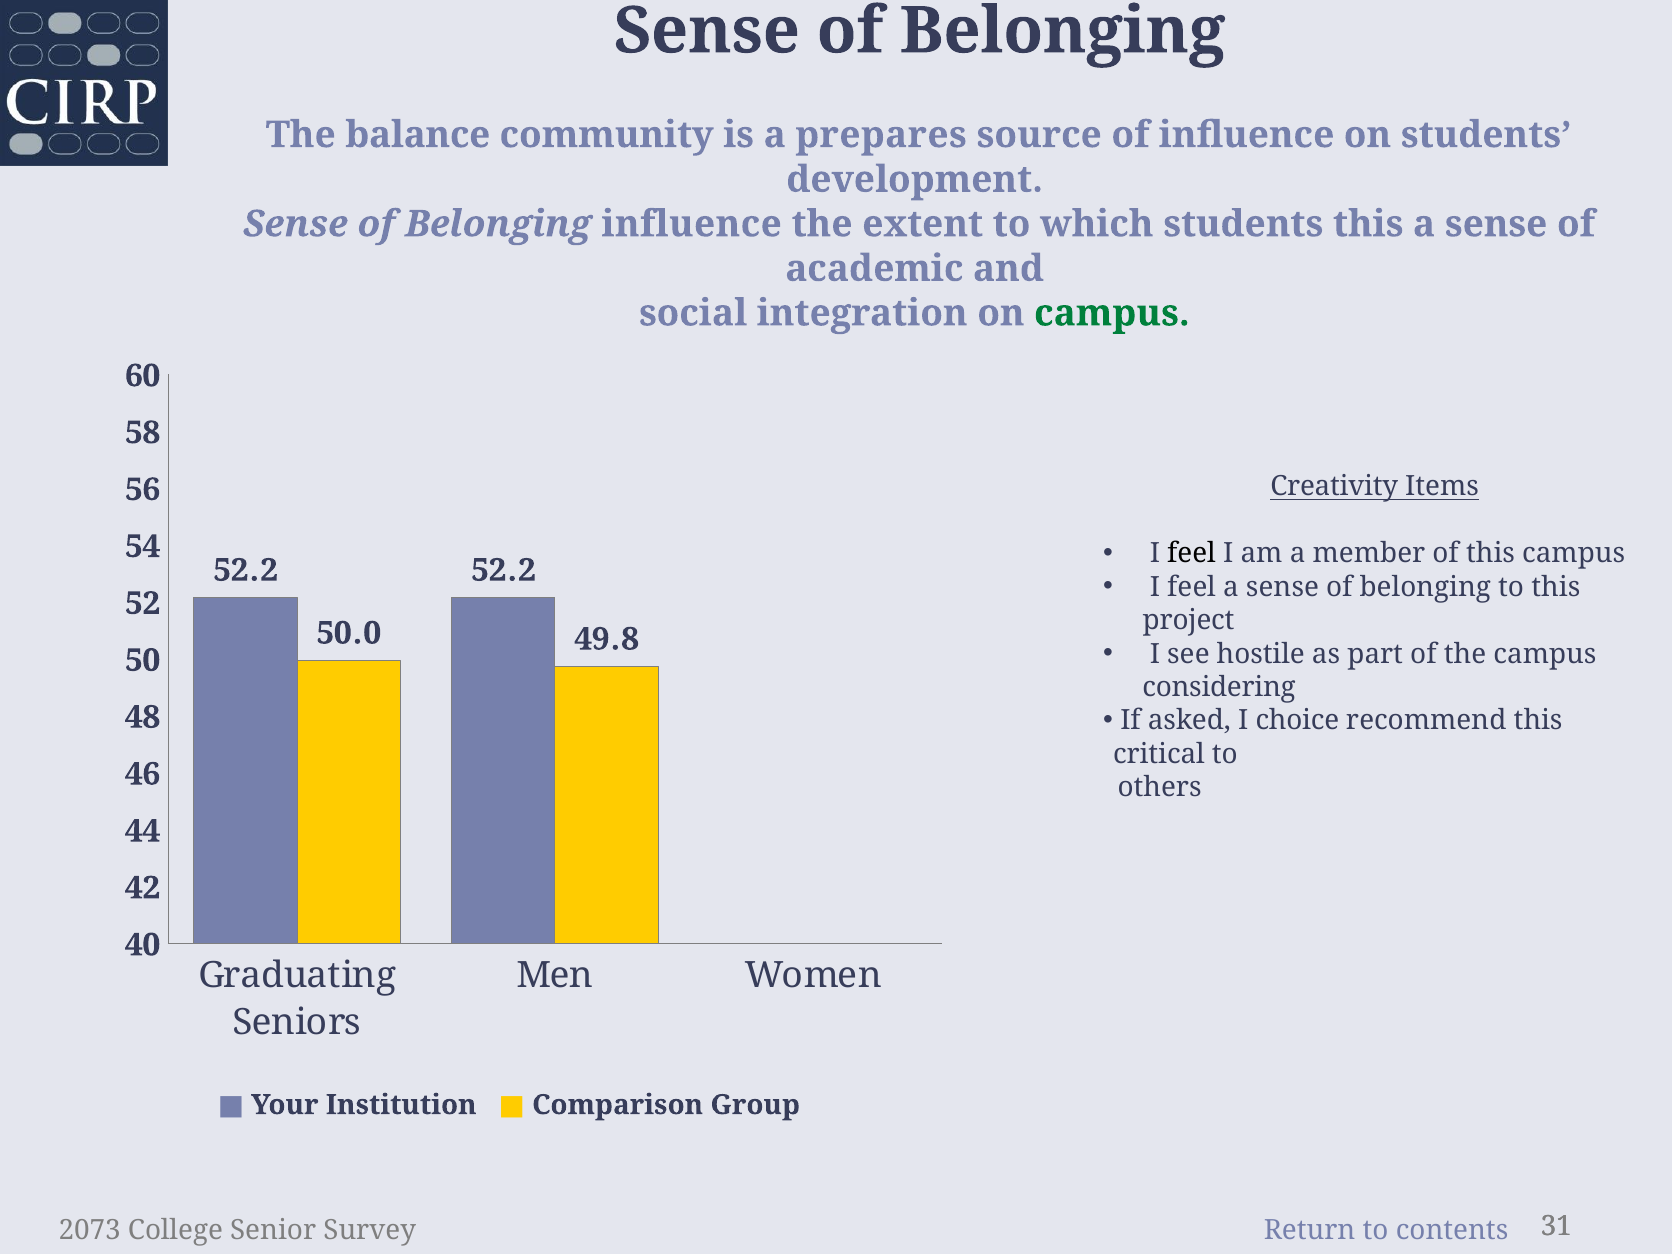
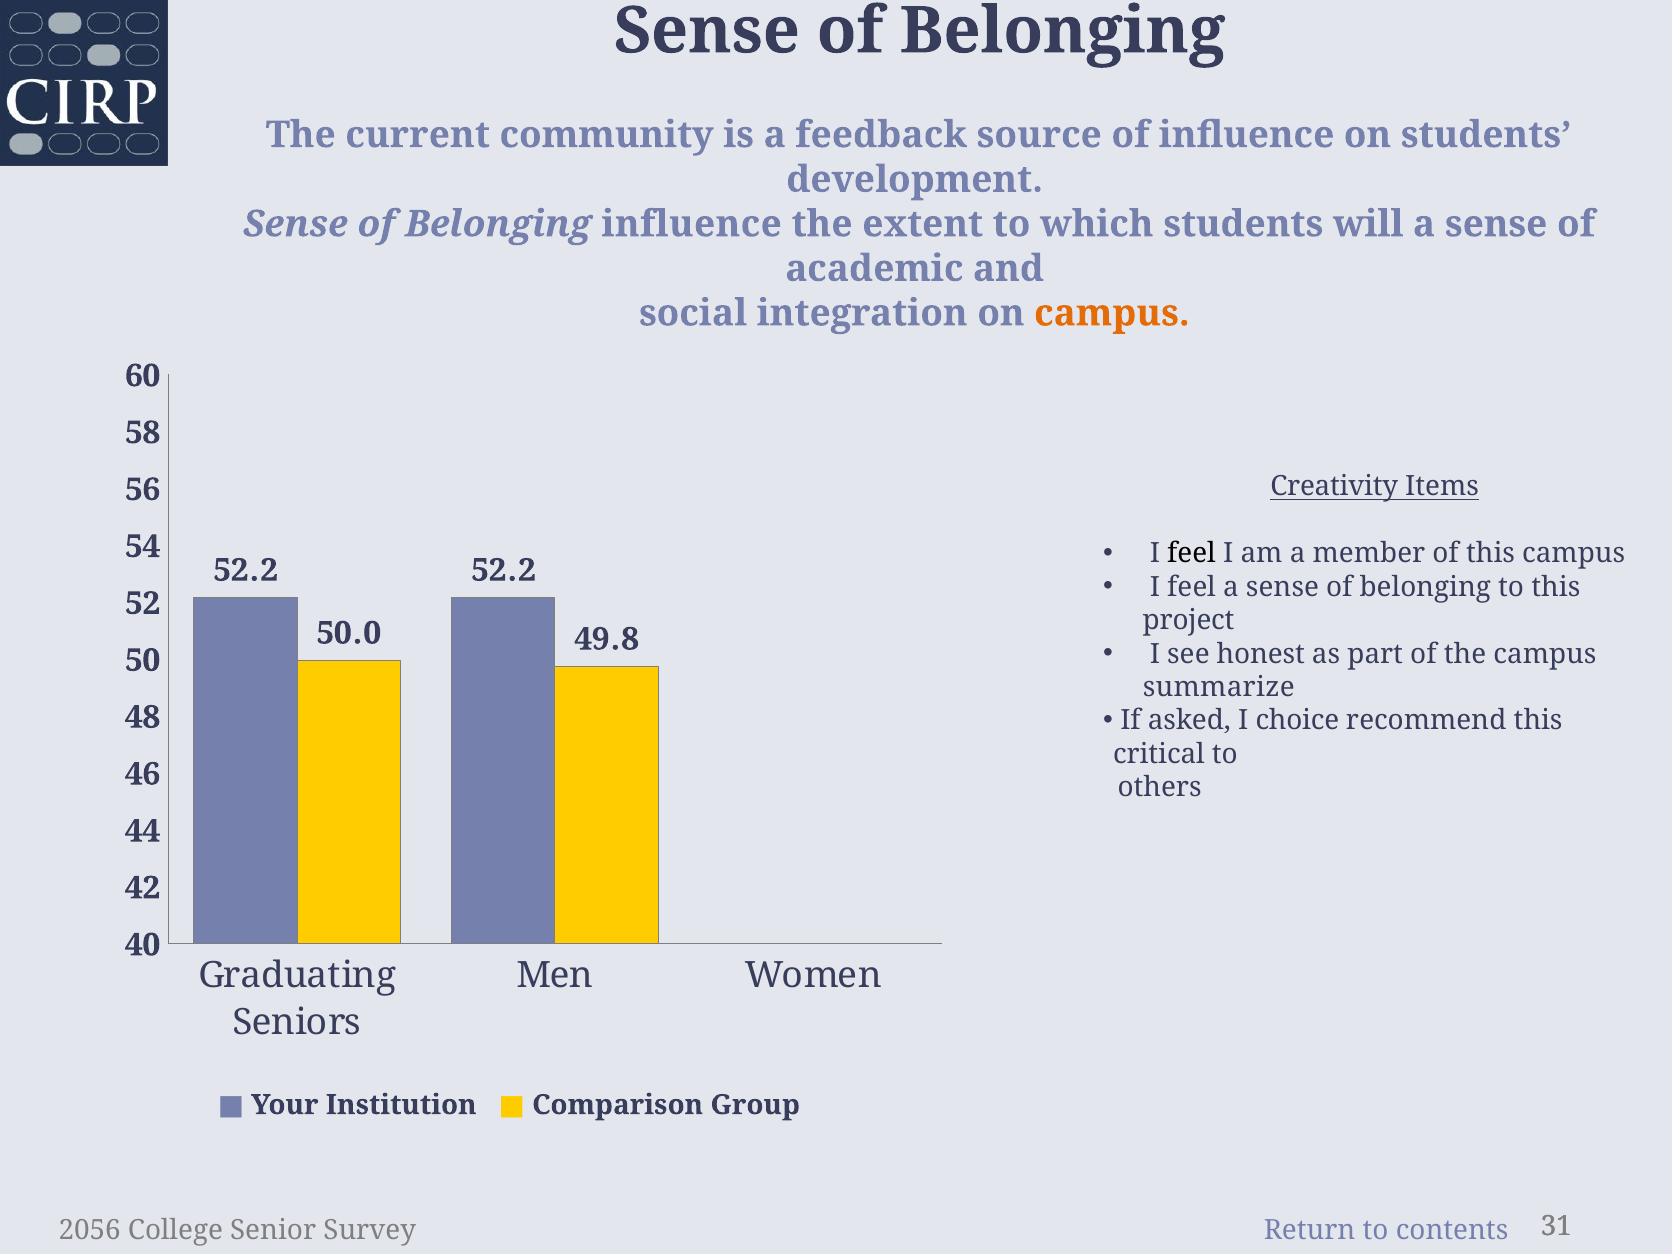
balance: balance -> current (418, 135)
prepares: prepares -> feedback (881, 135)
students this: this -> will (1368, 224)
campus colour: green -> orange (1112, 313)
hostile: hostile -> honest (1261, 654)
considering: considering -> summarize (1219, 687)
2073: 2073 -> 2056 (90, 1231)
